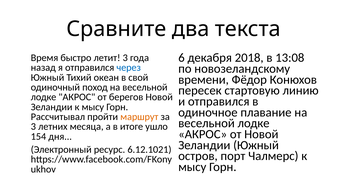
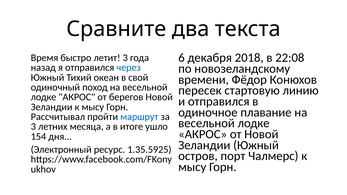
13:08: 13:08 -> 22:08 (290, 58)
маршрут colour: orange -> blue (139, 117)
6.12.1021: 6.12.1021 -> 1.35.5925 (149, 150)
